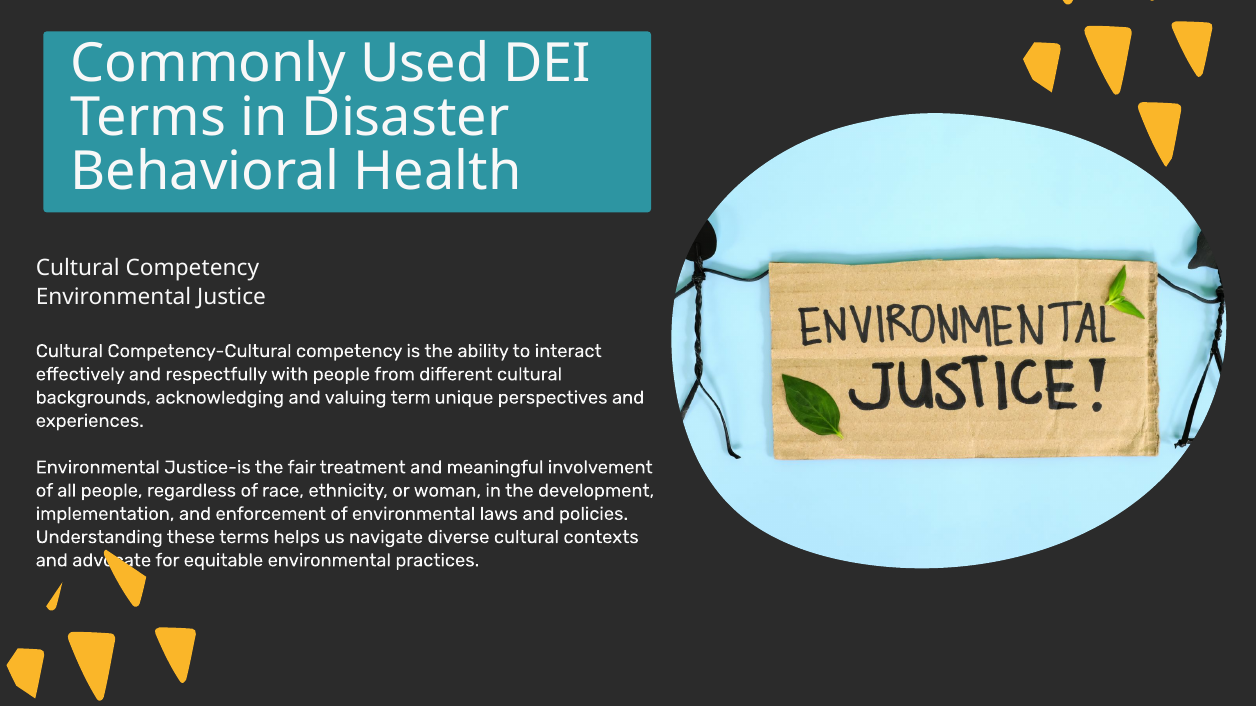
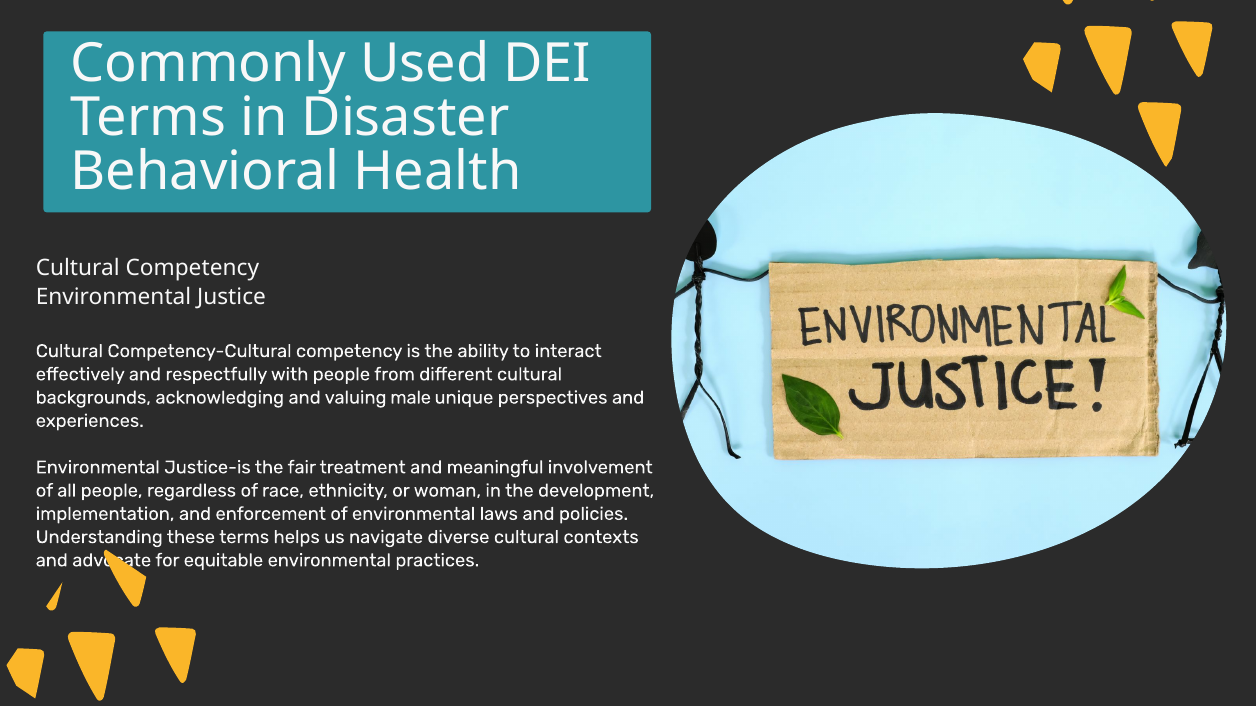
term: term -> male (411, 398)
